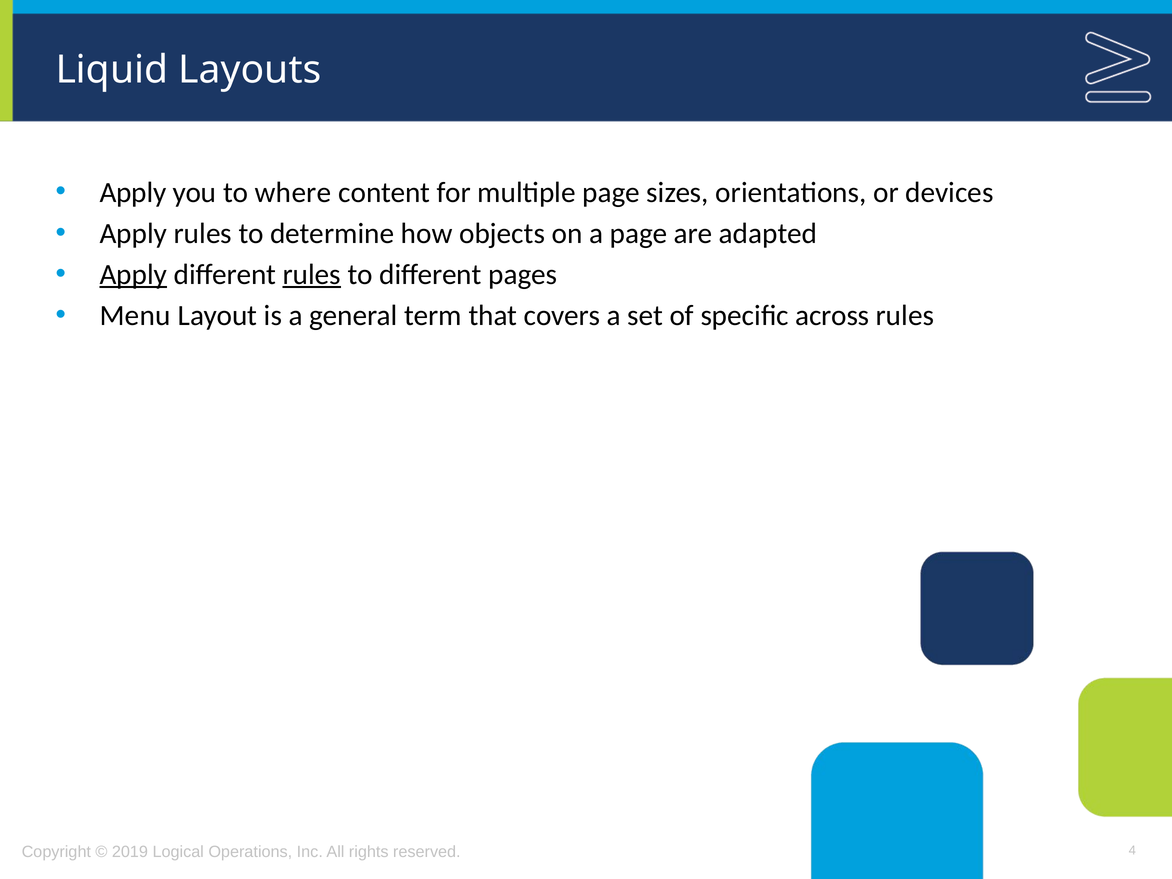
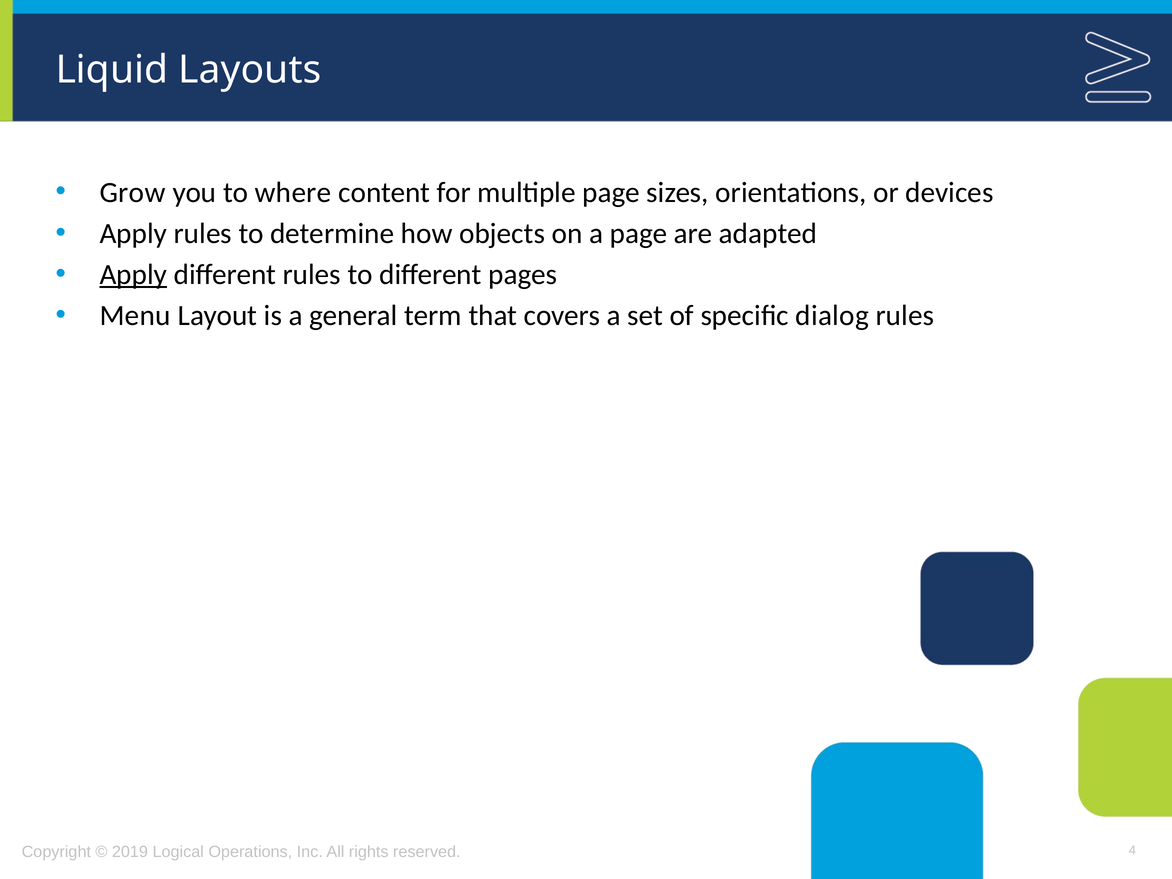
Apply: Apply -> Grow (133, 192)
rules underline: present -> none (312, 274)
across: across -> dialog (832, 315)
